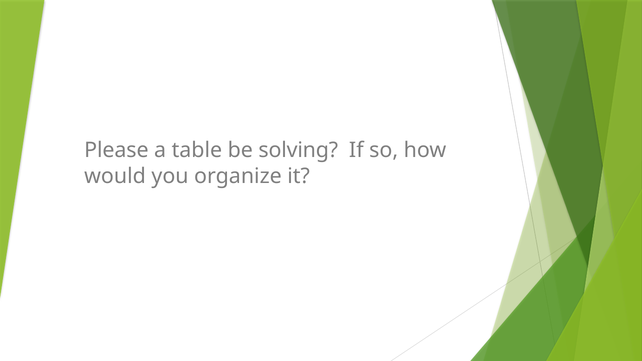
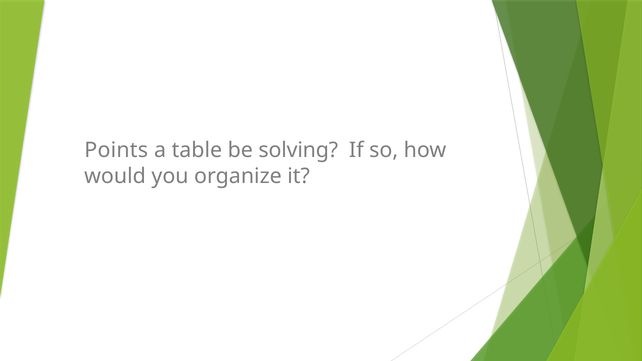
Please: Please -> Points (116, 150)
